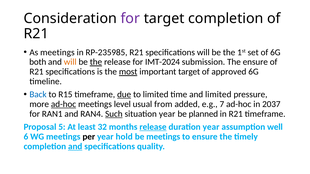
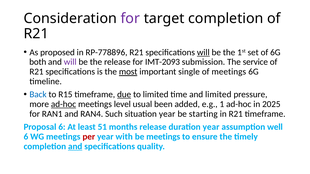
As meetings: meetings -> proposed (57, 52)
RP-235985: RP-235985 -> RP-778896 (106, 52)
will underline: none -> present (203, 52)
will colour: orange -> purple (70, 62)
the underline: present -> none (96, 62)
IMT-2024: IMT-2024 -> IMT-2093 (163, 62)
The ensure: ensure -> service (255, 62)
important target: target -> single (189, 72)
of approved: approved -> meetings (229, 72)
from: from -> been (163, 104)
7: 7 -> 1 (222, 104)
2037: 2037 -> 2025 (271, 104)
Such underline: present -> none (114, 114)
planned: planned -> starting (203, 114)
Proposal 5: 5 -> 6 (62, 127)
32: 32 -> 51 (102, 127)
release underline: present -> none (153, 127)
per colour: black -> red (89, 137)
hold: hold -> with (124, 137)
